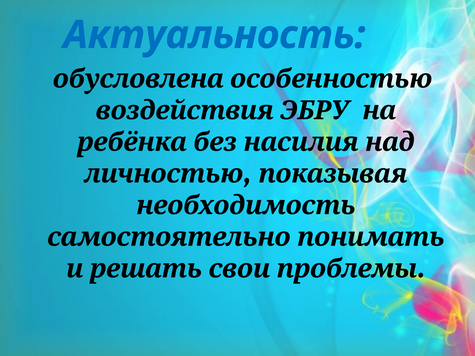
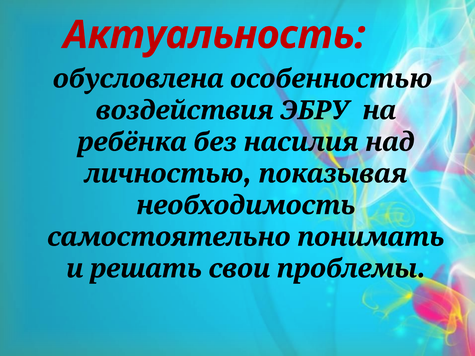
Актуальность colour: blue -> red (214, 35)
